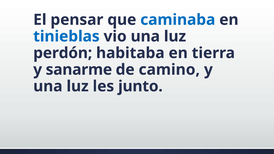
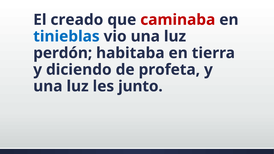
pensar: pensar -> creado (77, 20)
caminaba colour: blue -> red (178, 20)
sanarme: sanarme -> diciendo (79, 70)
camino: camino -> profeta (169, 70)
